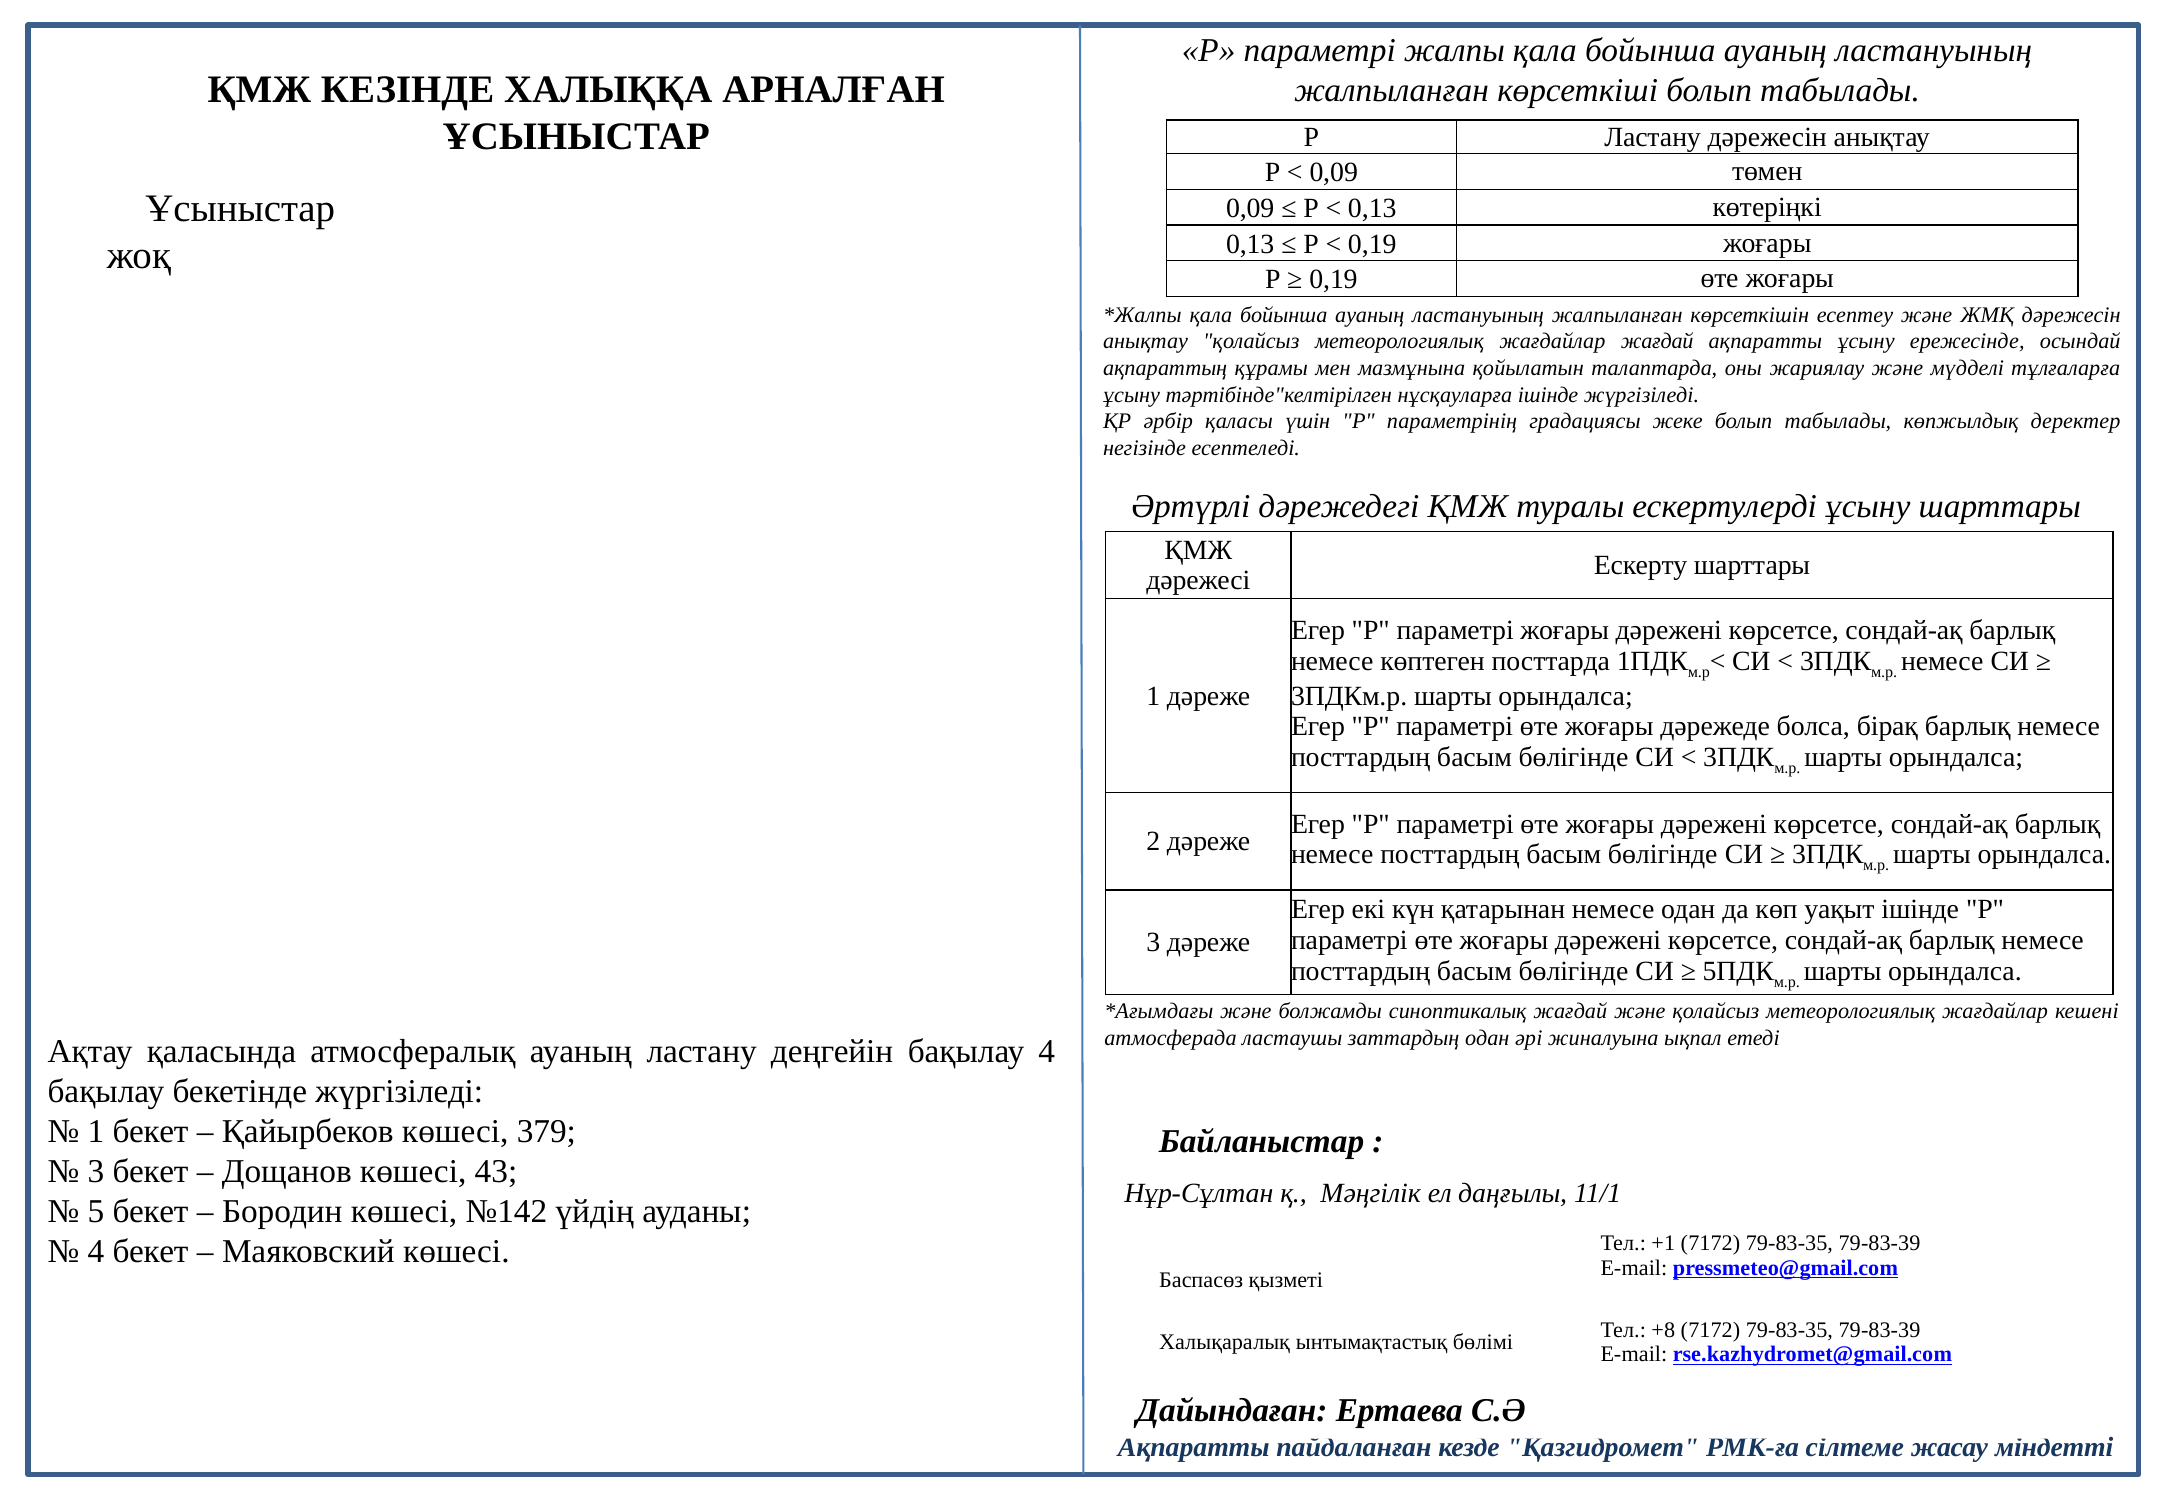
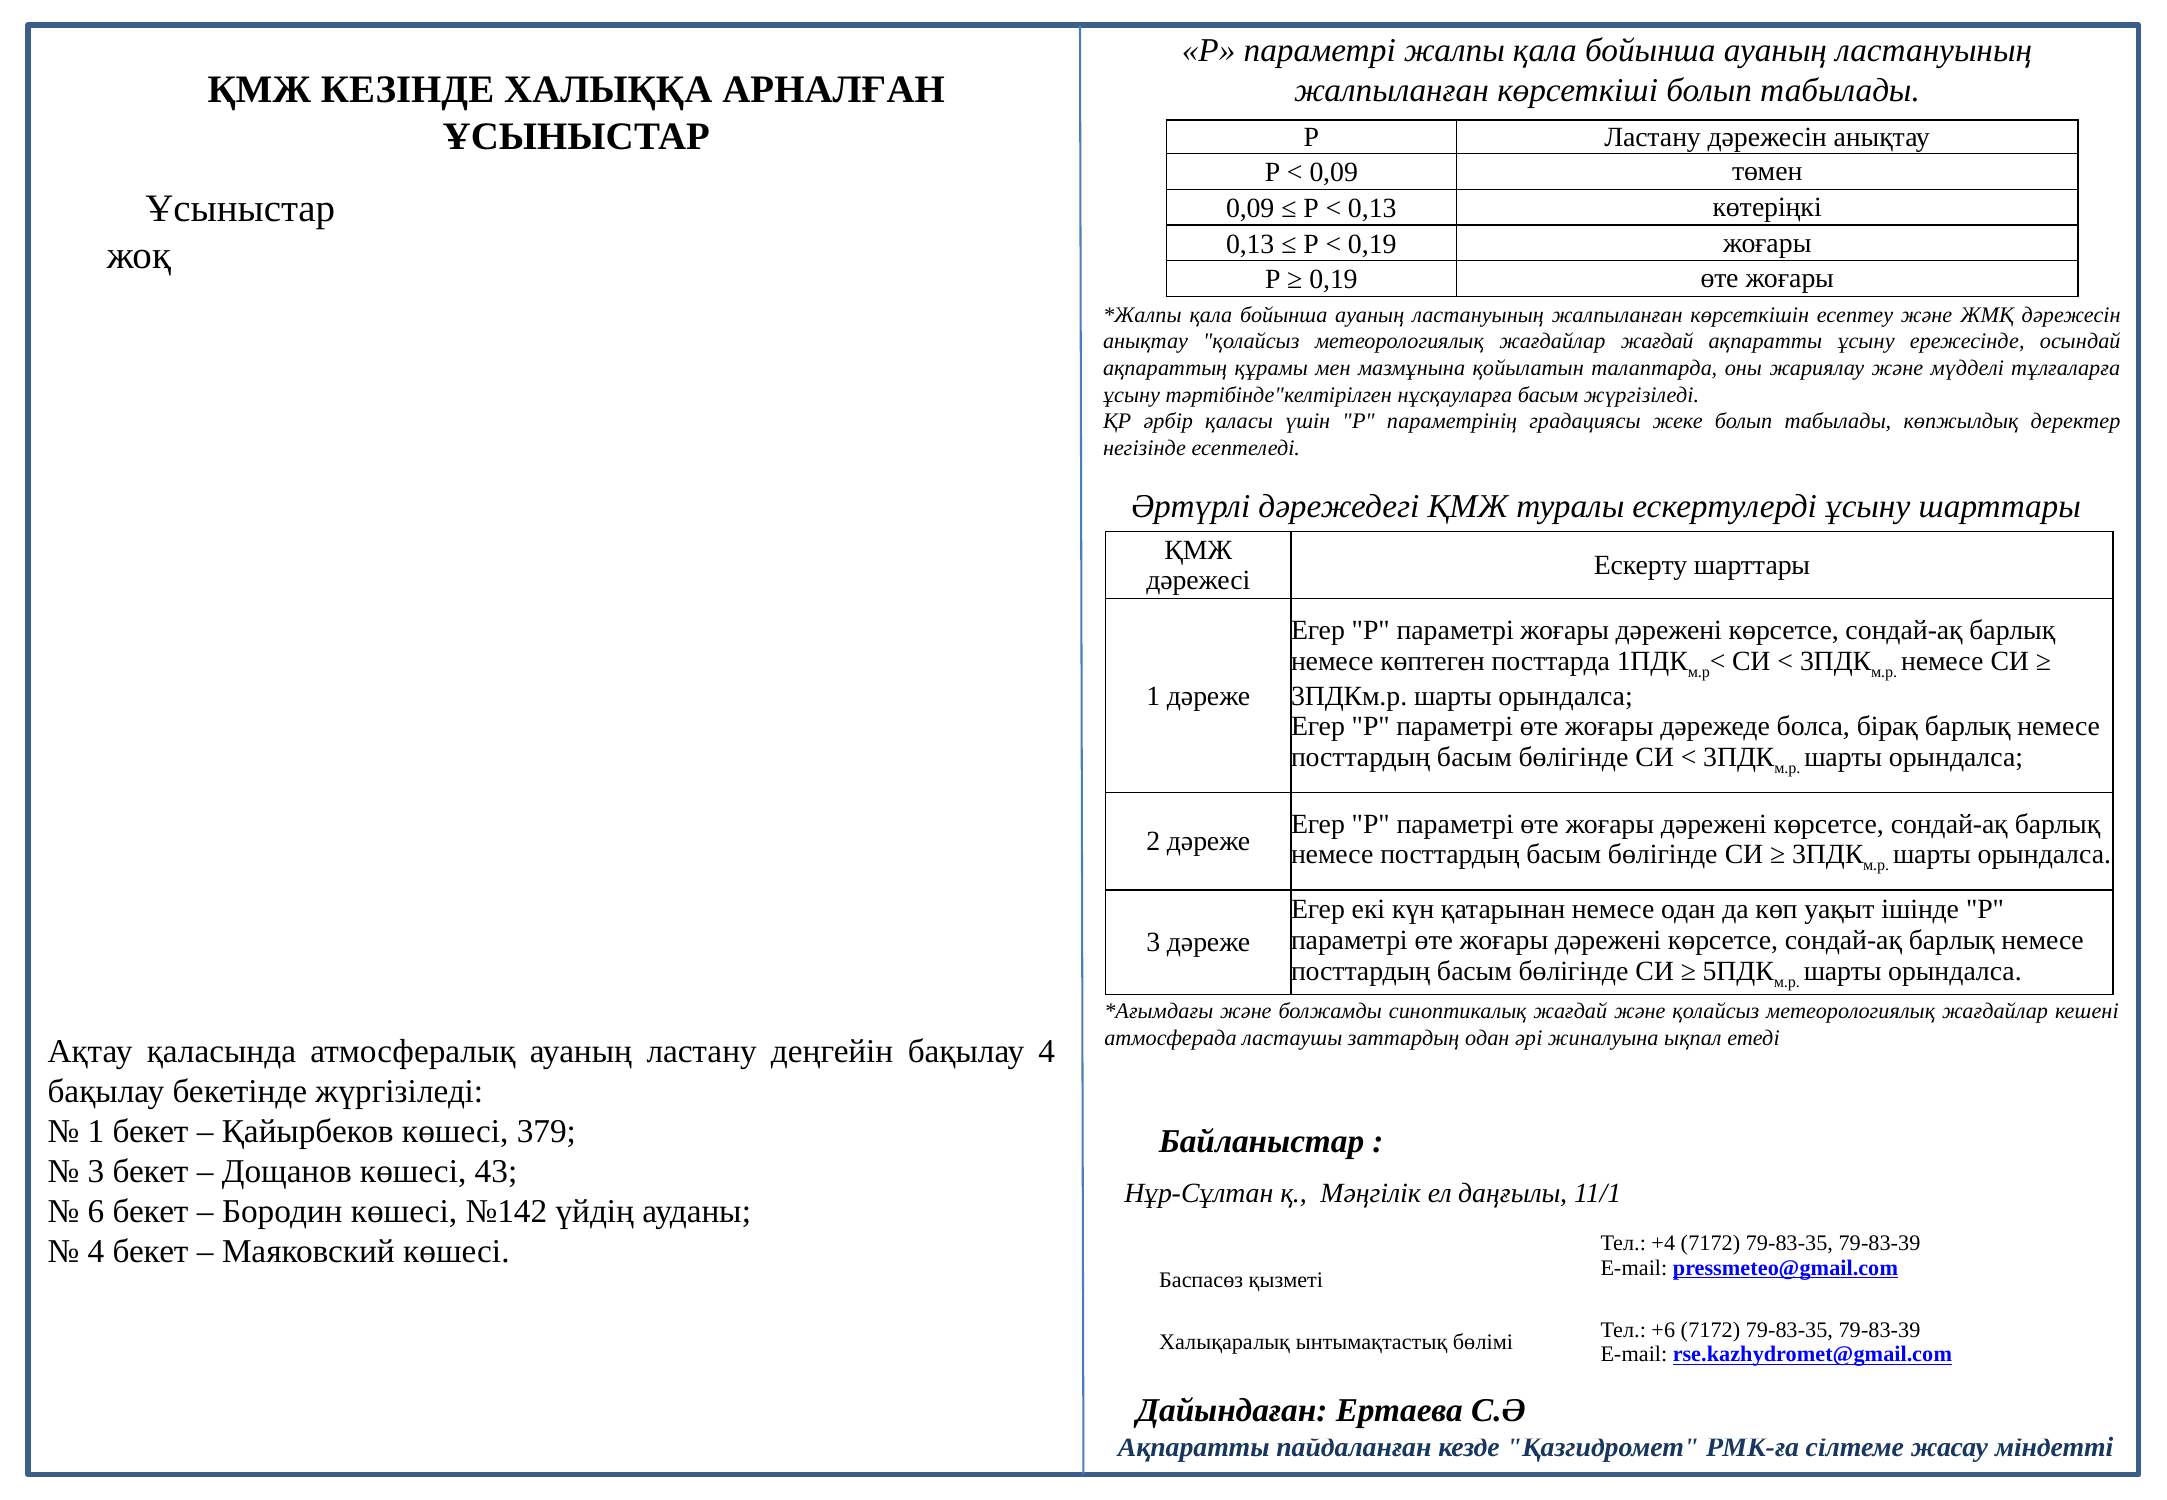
нұсқауларға ішінде: ішінде -> басым (1548, 395)
5: 5 -> 6 (96, 1211)
+1: +1 -> +4 (1663, 1243)
+8: +8 -> +6 (1663, 1330)
